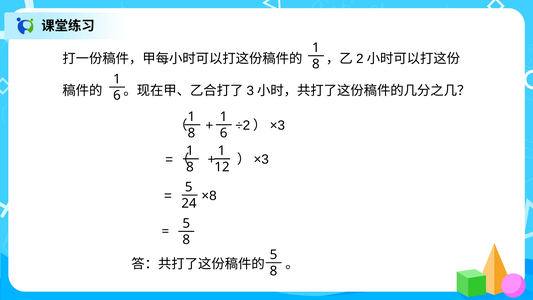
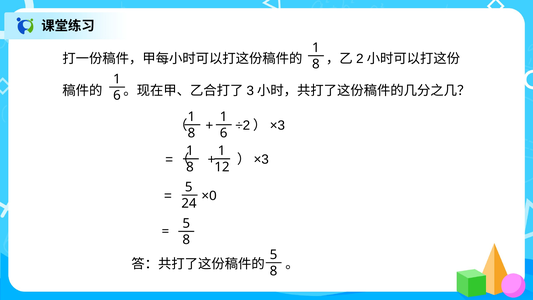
×8: ×8 -> ×0 (209, 196)
